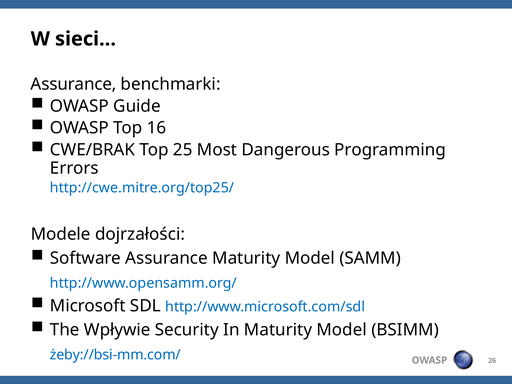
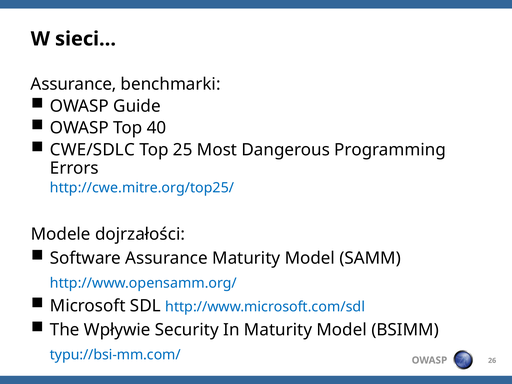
16: 16 -> 40 (157, 128)
CWE/BRAK: CWE/BRAK -> CWE/SDLC (92, 150)
żeby://bsi-mm.com/: żeby://bsi-mm.com/ -> typu://bsi-mm.com/ (115, 355)
